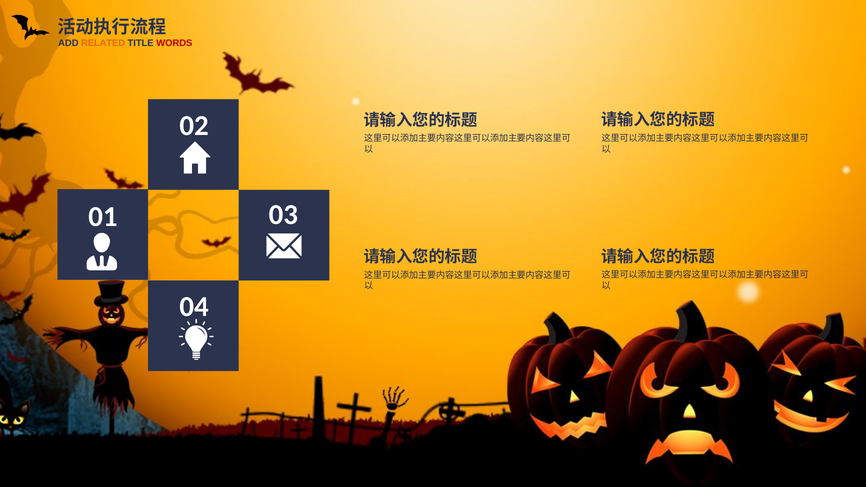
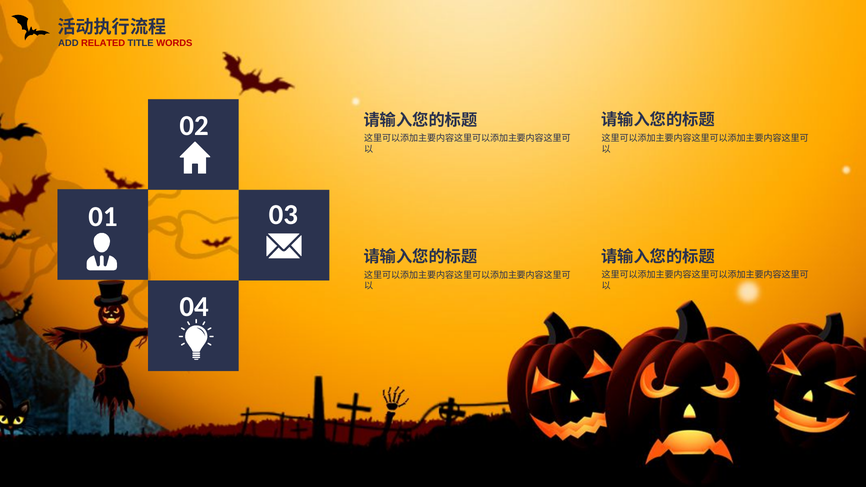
RELATED colour: orange -> red (103, 43)
